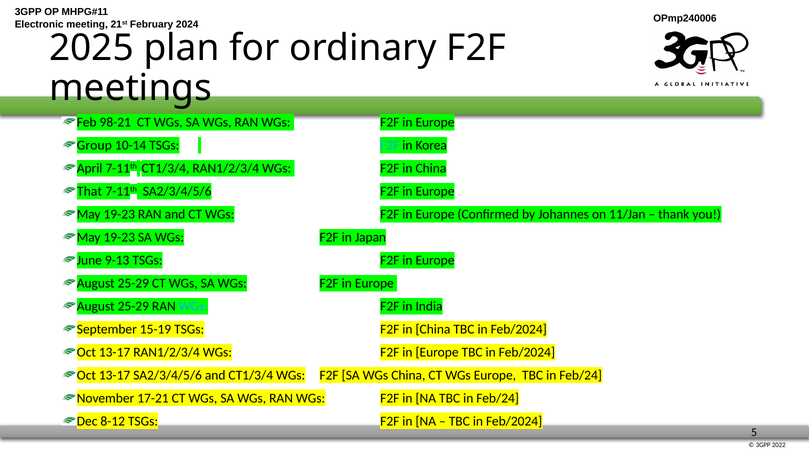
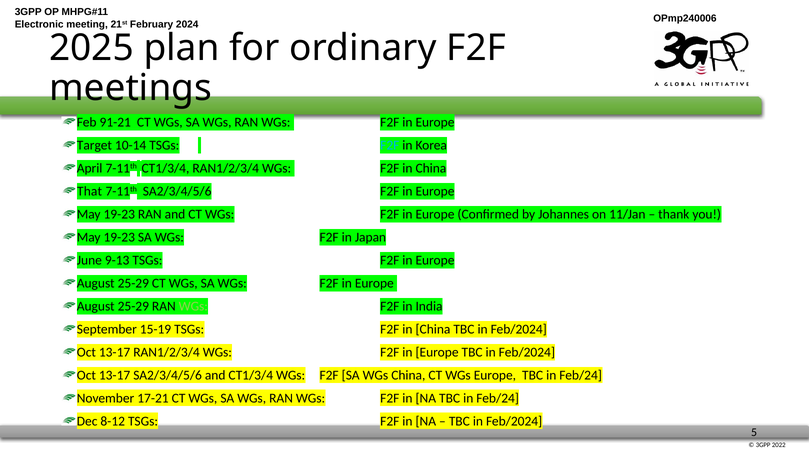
98-21: 98-21 -> 91-21 (115, 122)
Group: Group -> Target (94, 145)
WGs colour: light blue -> light green (193, 306)
